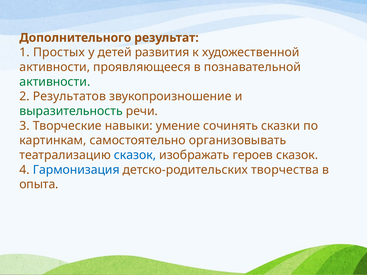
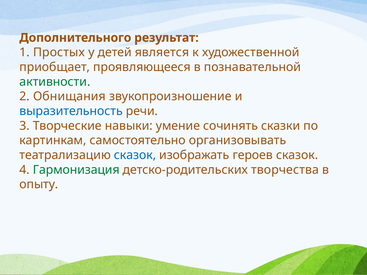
развития: развития -> является (162, 52)
активности: активности -> приобщает (55, 67)
Результатов: Результатов -> Обнищания (69, 97)
выразительность colour: green -> blue (71, 111)
Гармонизация colour: blue -> green (76, 170)
опыта: опыта -> опыту (39, 185)
